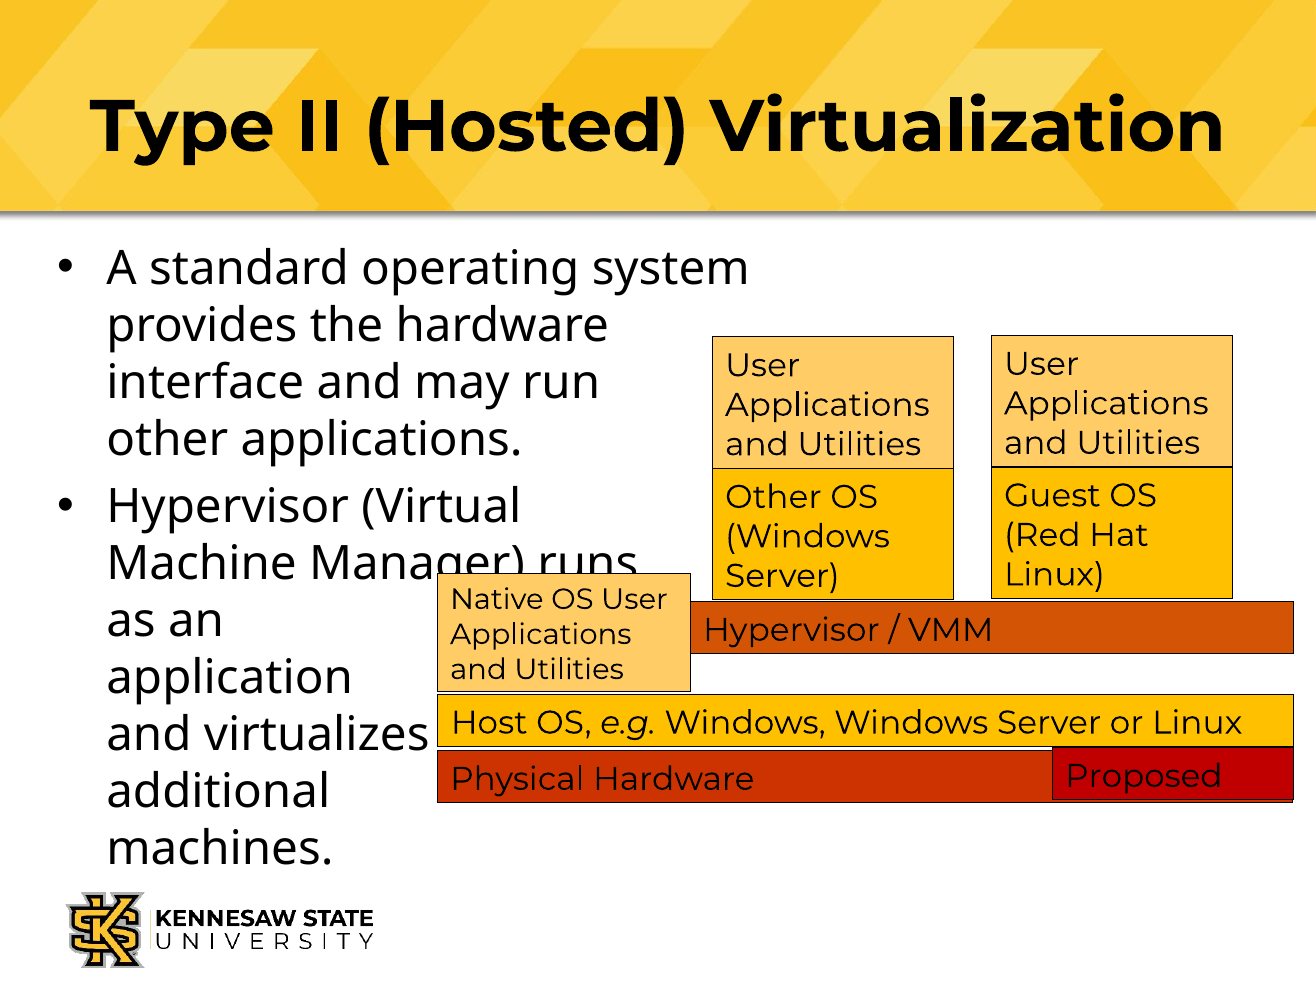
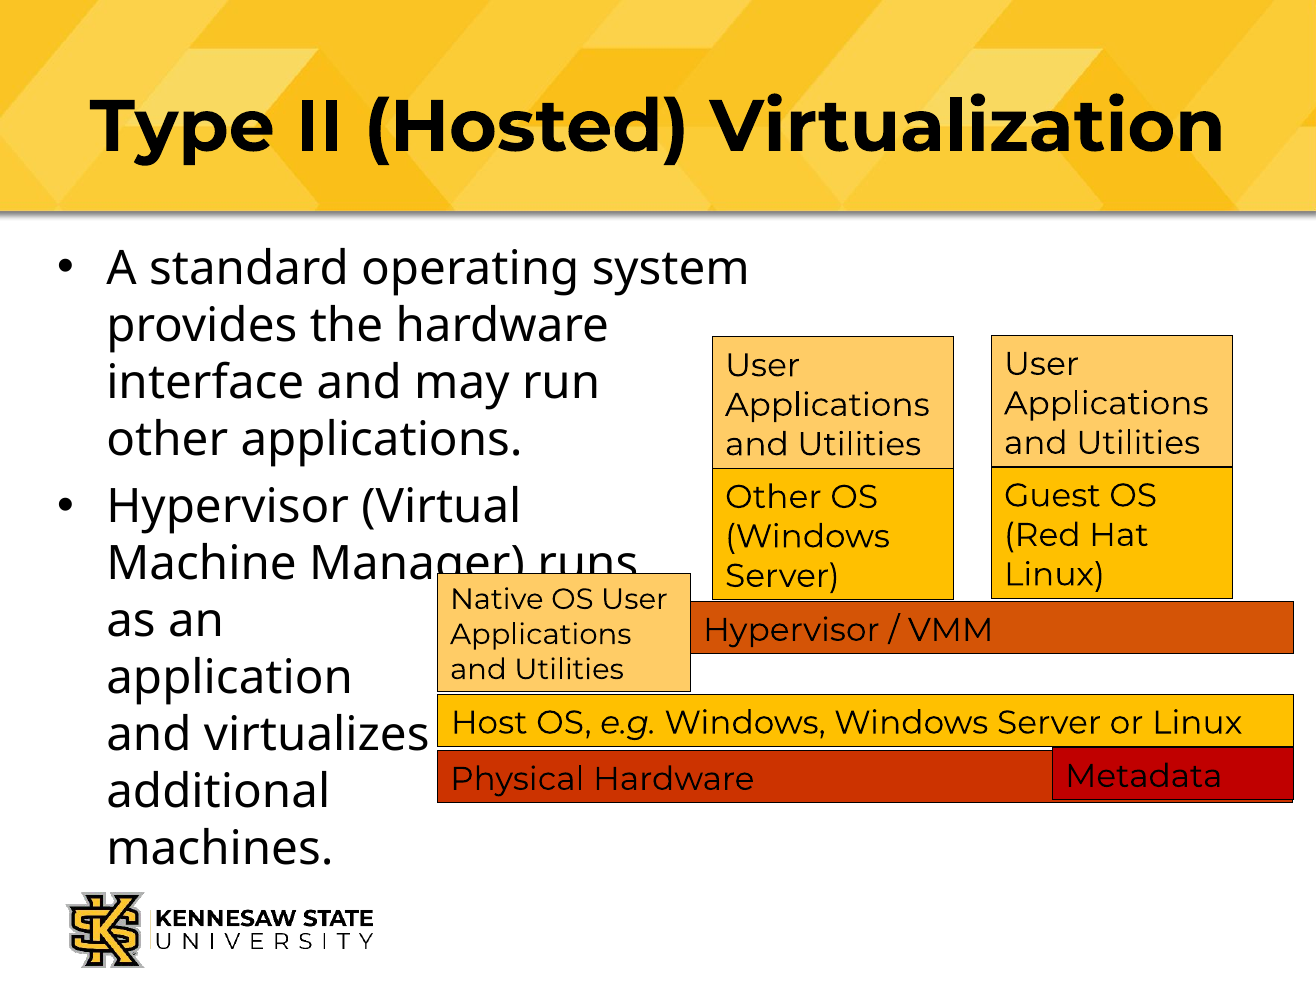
Proposed: Proposed -> Metadata (1144, 776)
